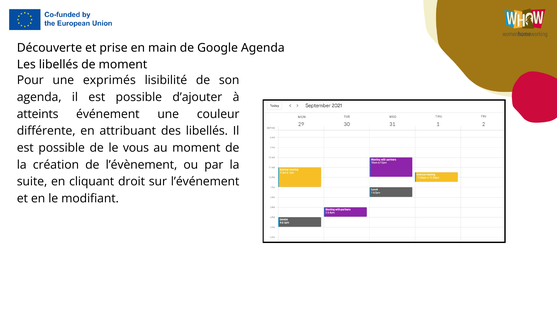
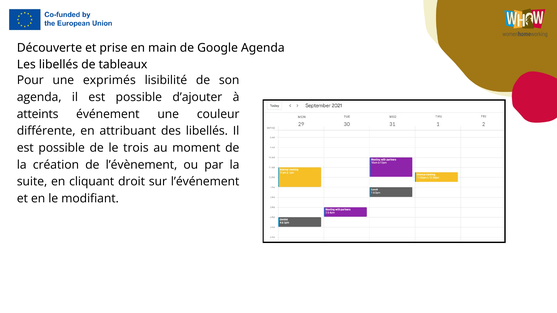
de moment: moment -> tableaux (123, 65)
vous: vous -> trois (136, 148)
